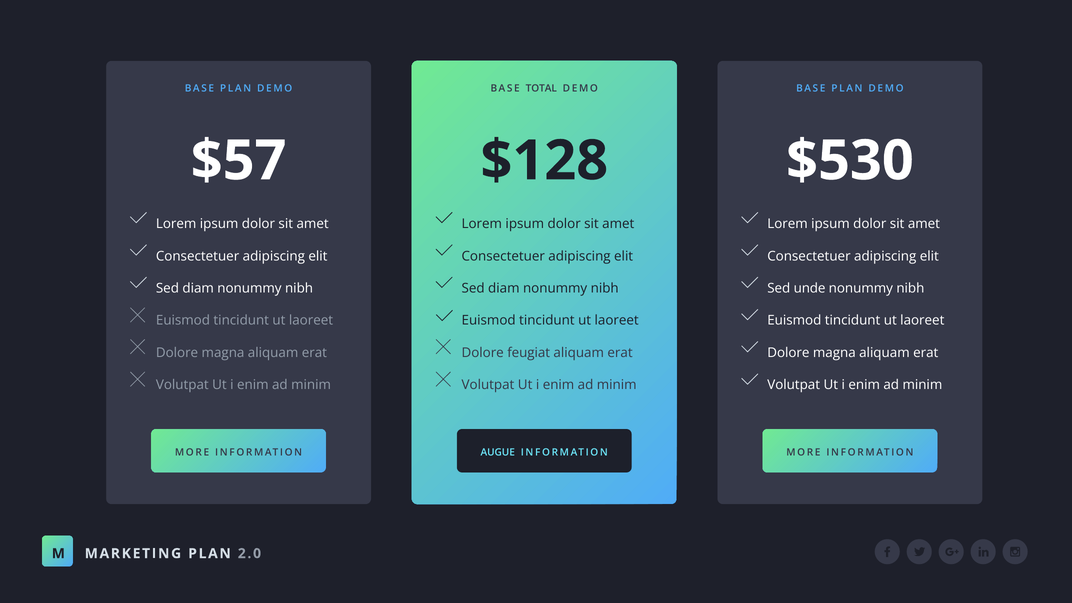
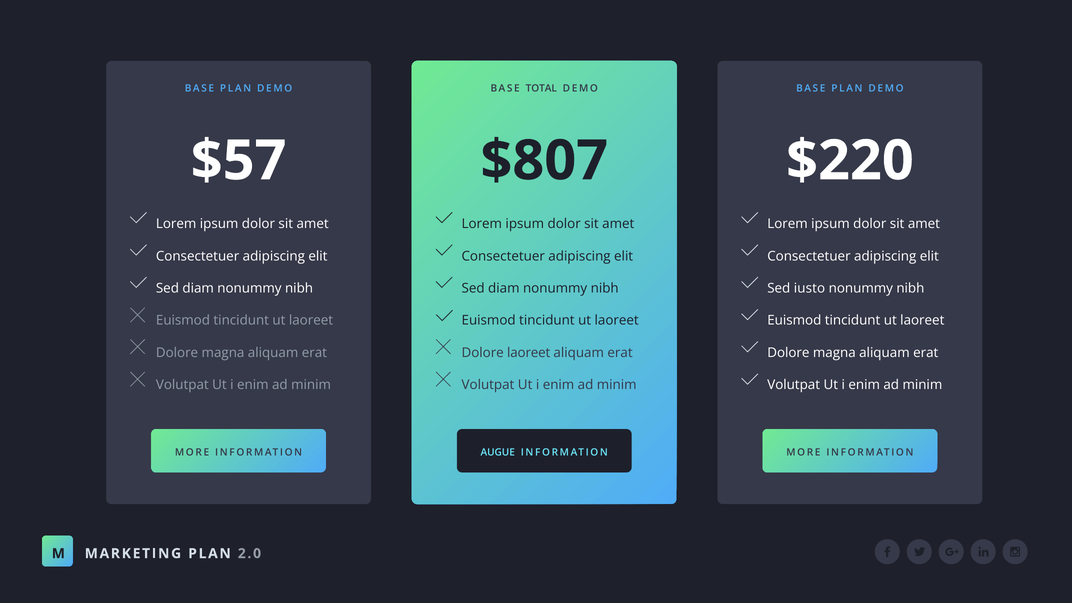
$128: $128 -> $807 (544, 161)
$530: $530 -> $220 (850, 161)
unde: unde -> iusto (809, 288)
Dolore feugiat: feugiat -> laoreet (529, 353)
